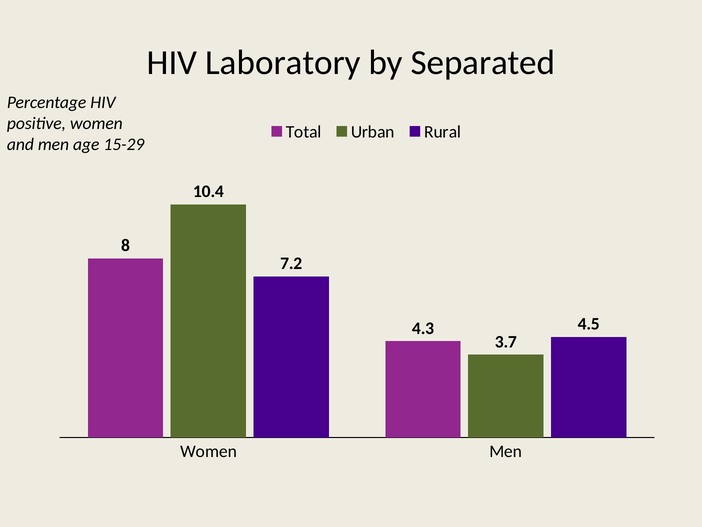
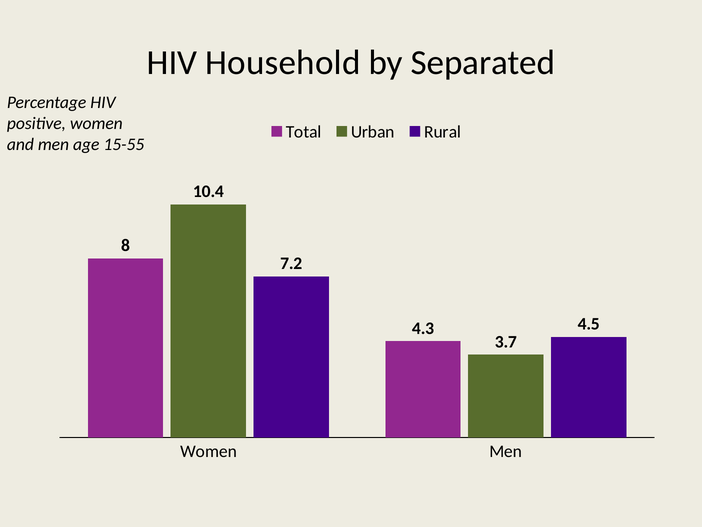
Laboratory: Laboratory -> Household (283, 63)
15-29: 15-29 -> 15-55 (124, 144)
